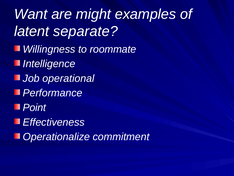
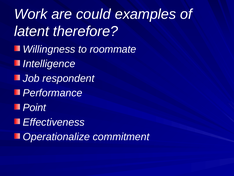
Want: Want -> Work (31, 14)
might: might -> could (93, 14)
separate: separate -> therefore (86, 31)
operational: operational -> respondent (68, 78)
